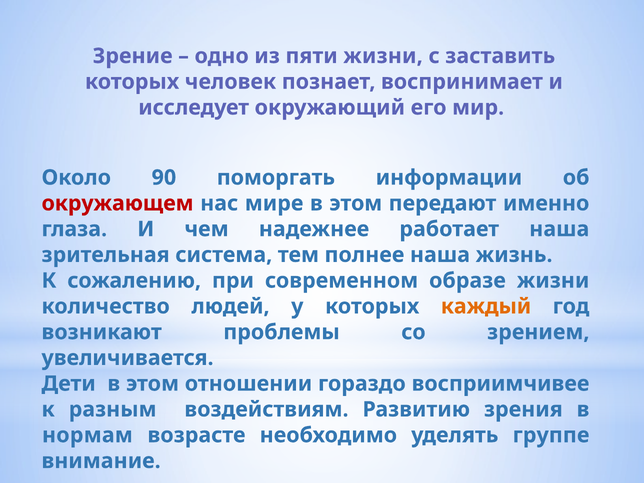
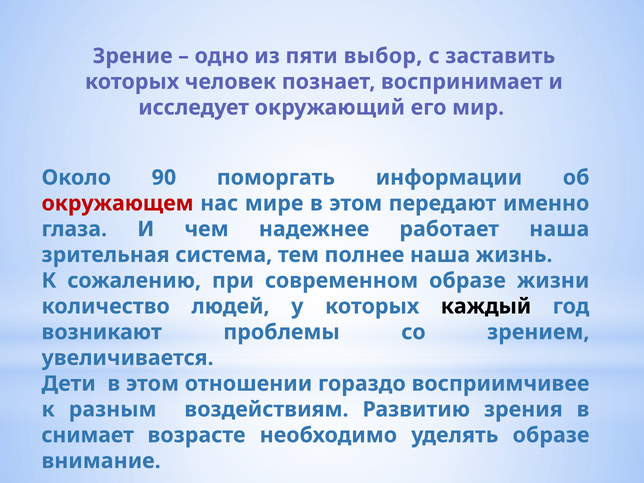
пяти жизни: жизни -> выбор (383, 56)
каждый colour: orange -> black (486, 306)
нормам: нормам -> снимает (88, 435)
уделять группе: группе -> образе (551, 435)
